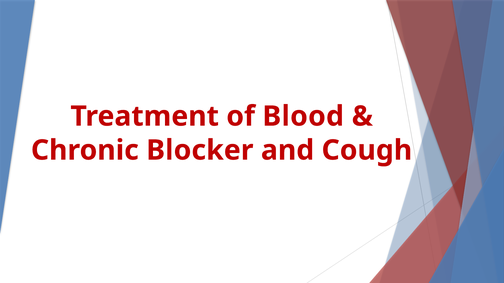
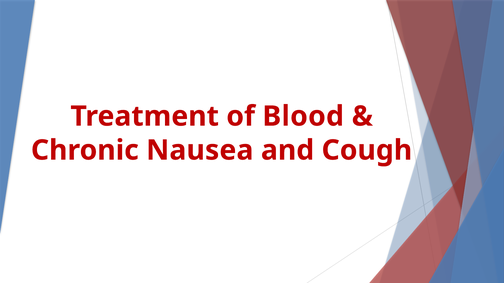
Blocker: Blocker -> Nausea (200, 151)
